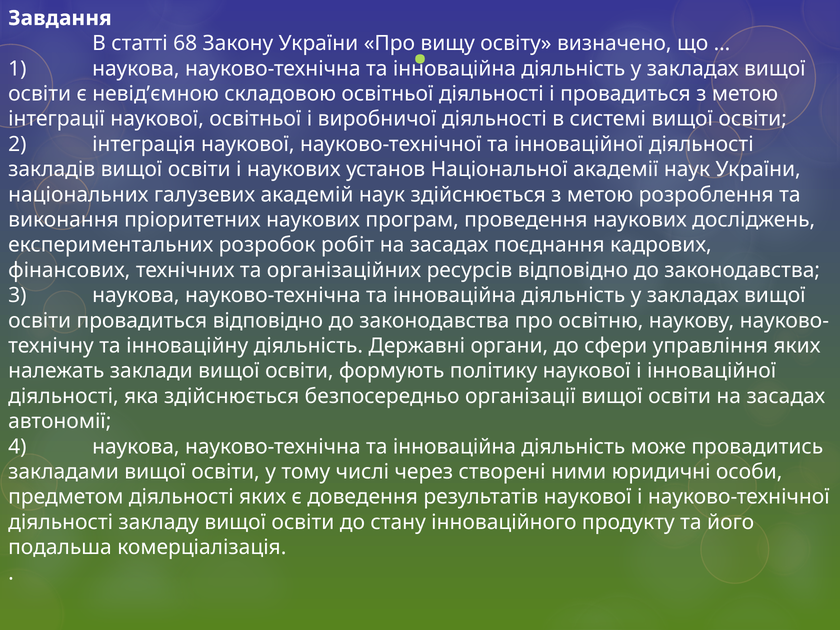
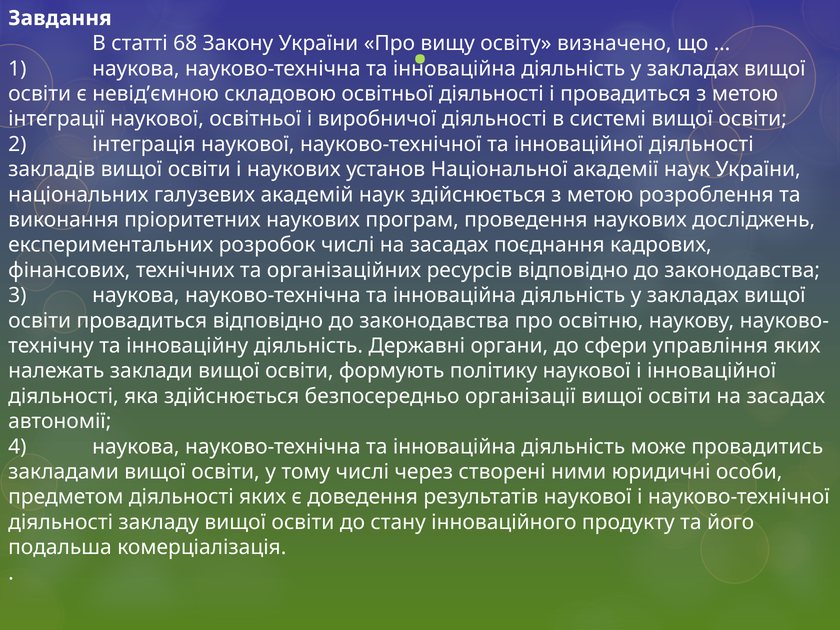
розробок робіт: робіт -> числі (348, 245)
